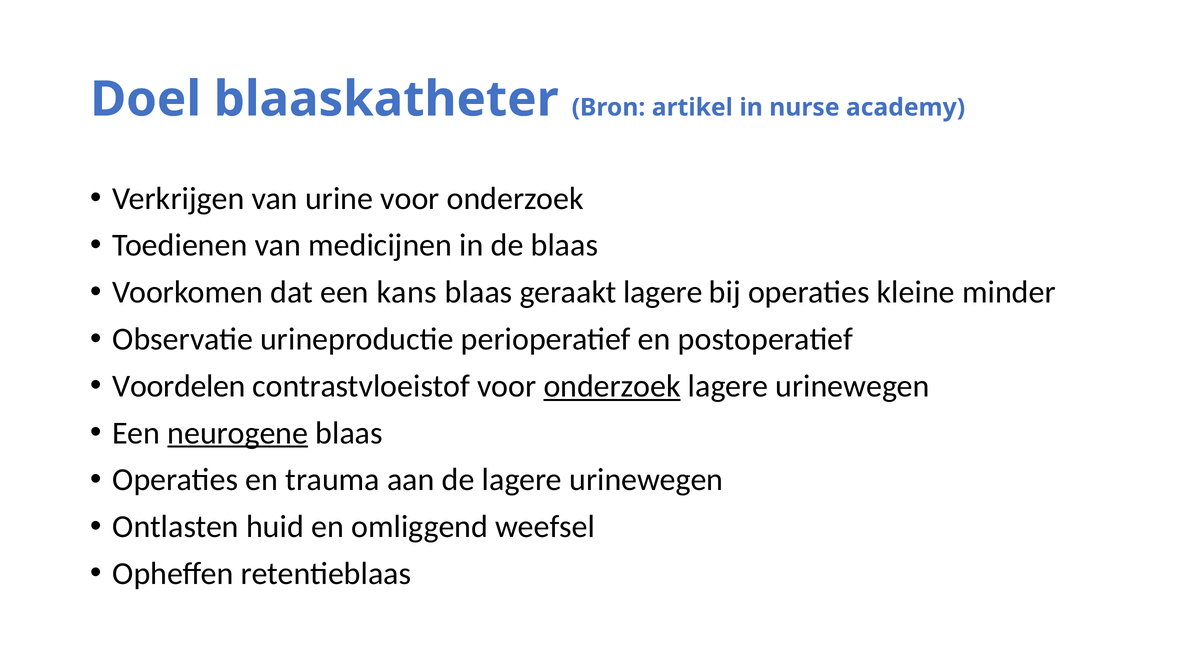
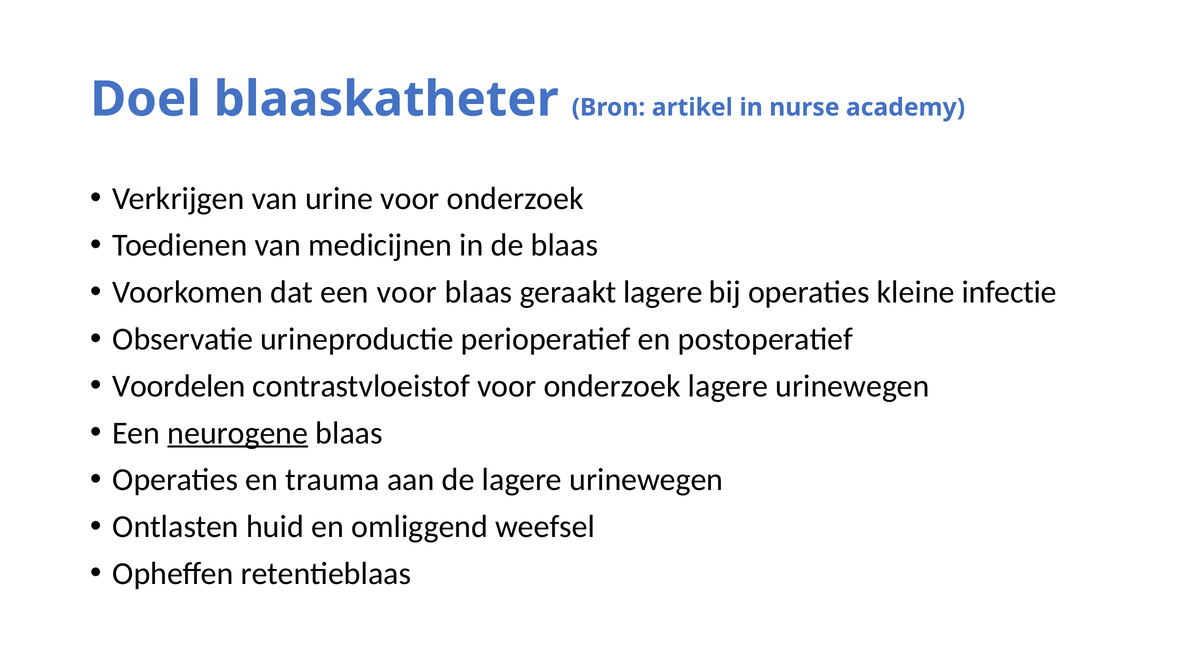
een kans: kans -> voor (407, 292)
minder: minder -> infectie (1009, 292)
onderzoek underline: present -> none (612, 386)
